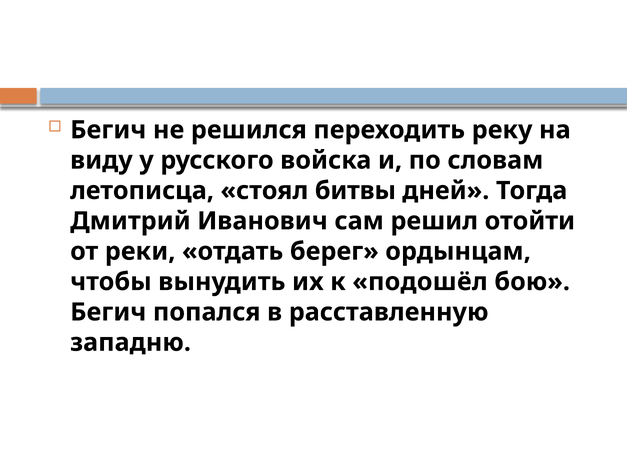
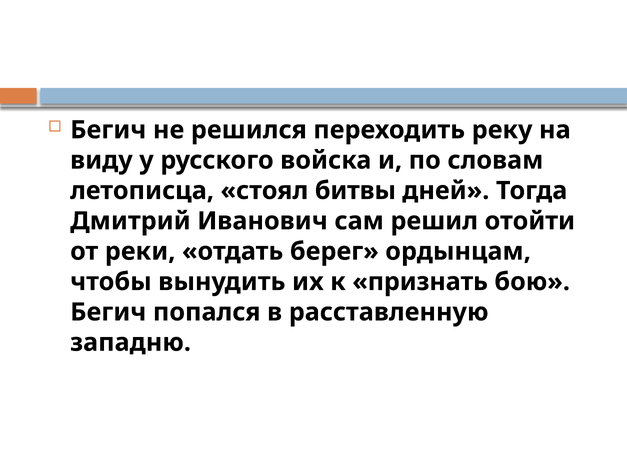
подошёл: подошёл -> признать (420, 281)
